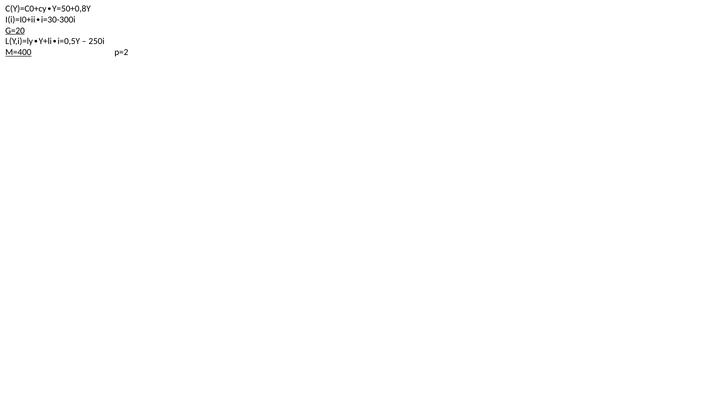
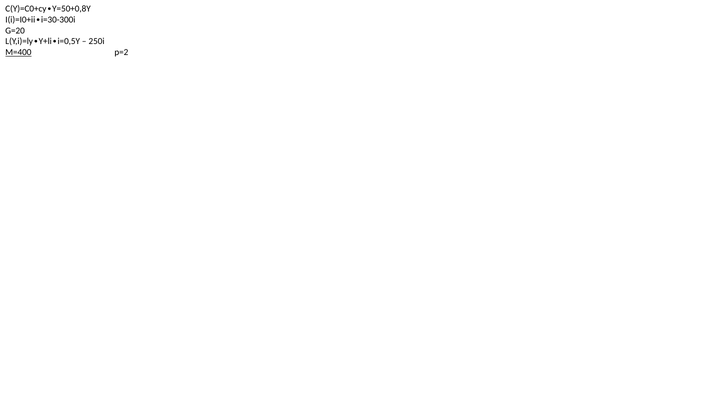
G=20 underline: present -> none (15, 31)
